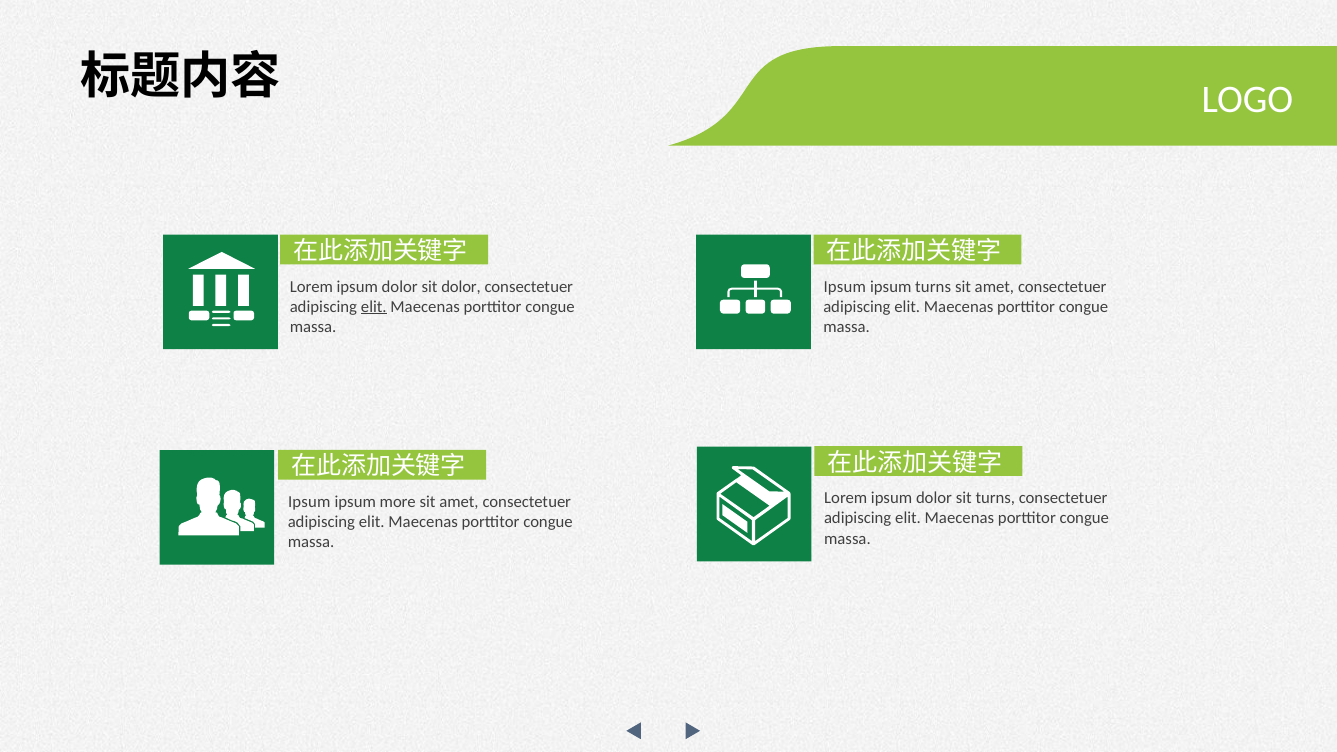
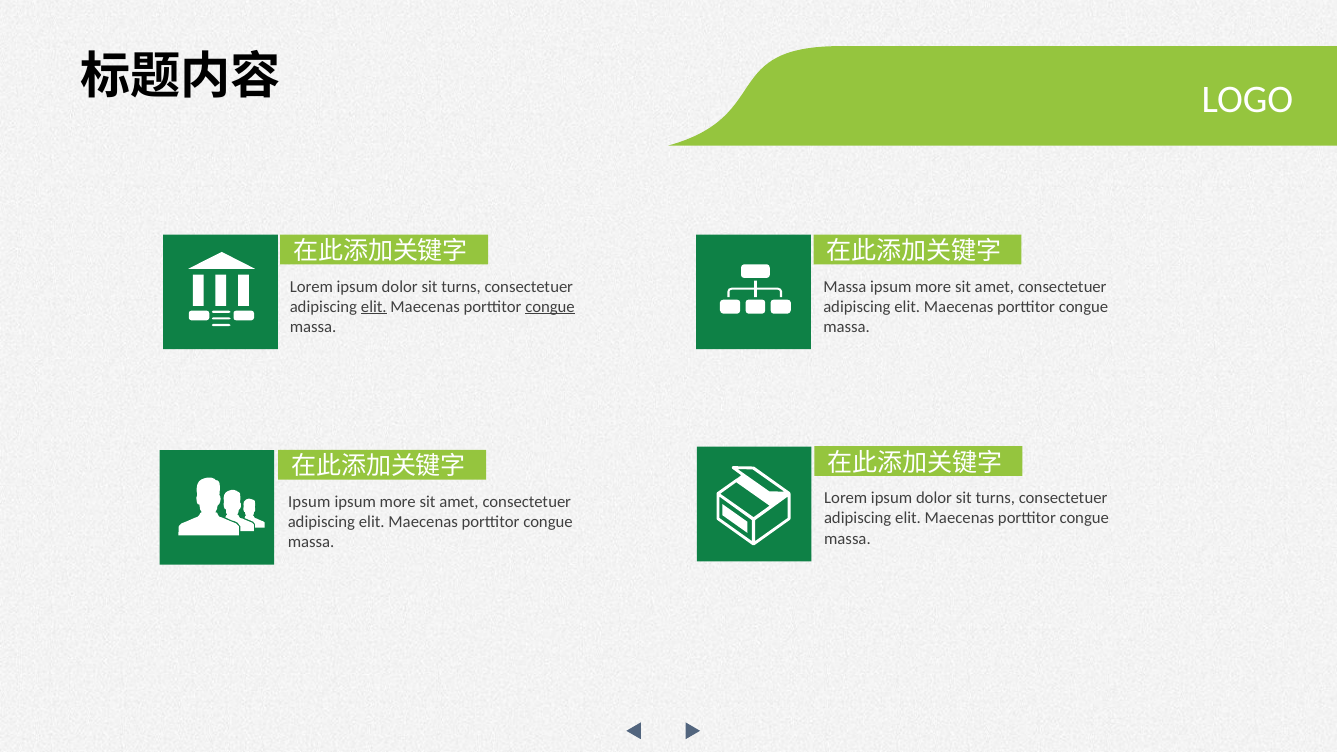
dolor: dolor -> turns (461, 287)
Ipsum: Ipsum -> Massa (845, 287)
turns: turns -> more (933, 287)
congue underline: none -> present (550, 307)
